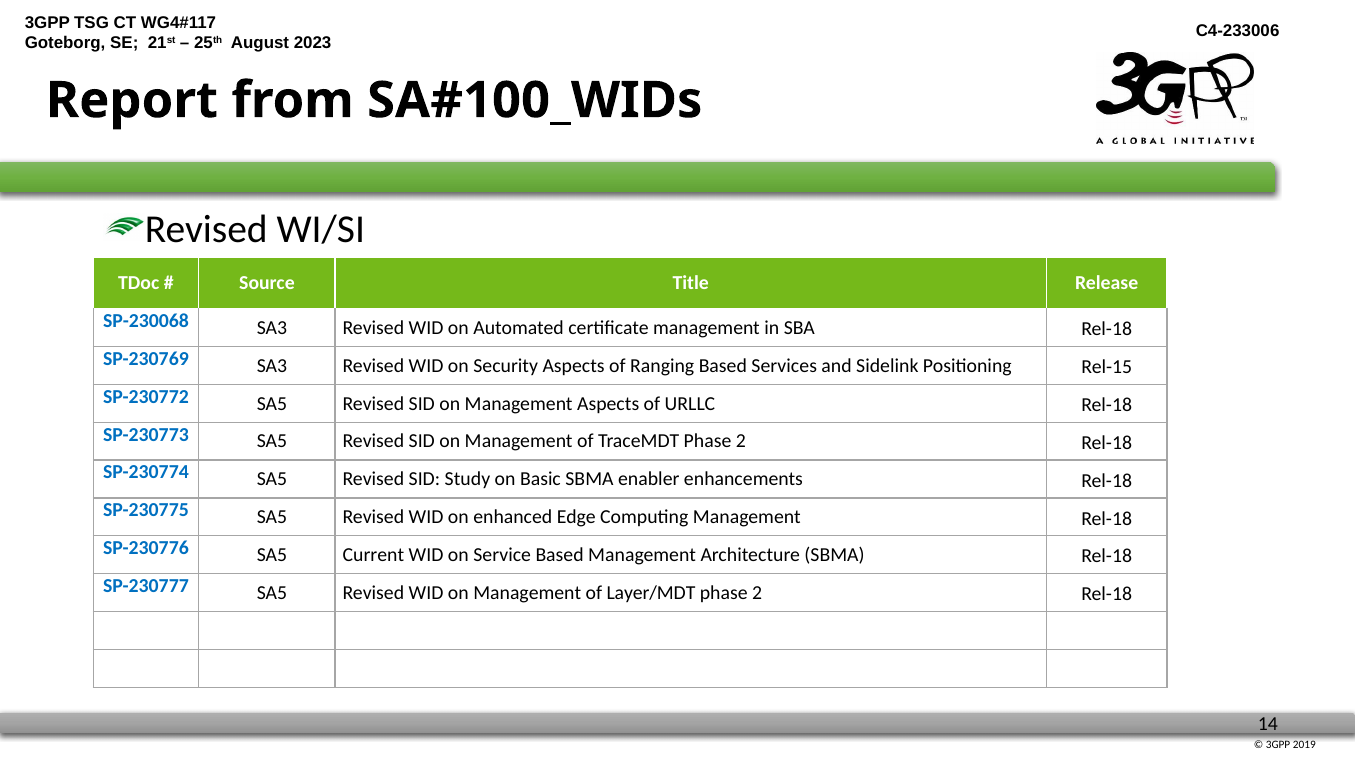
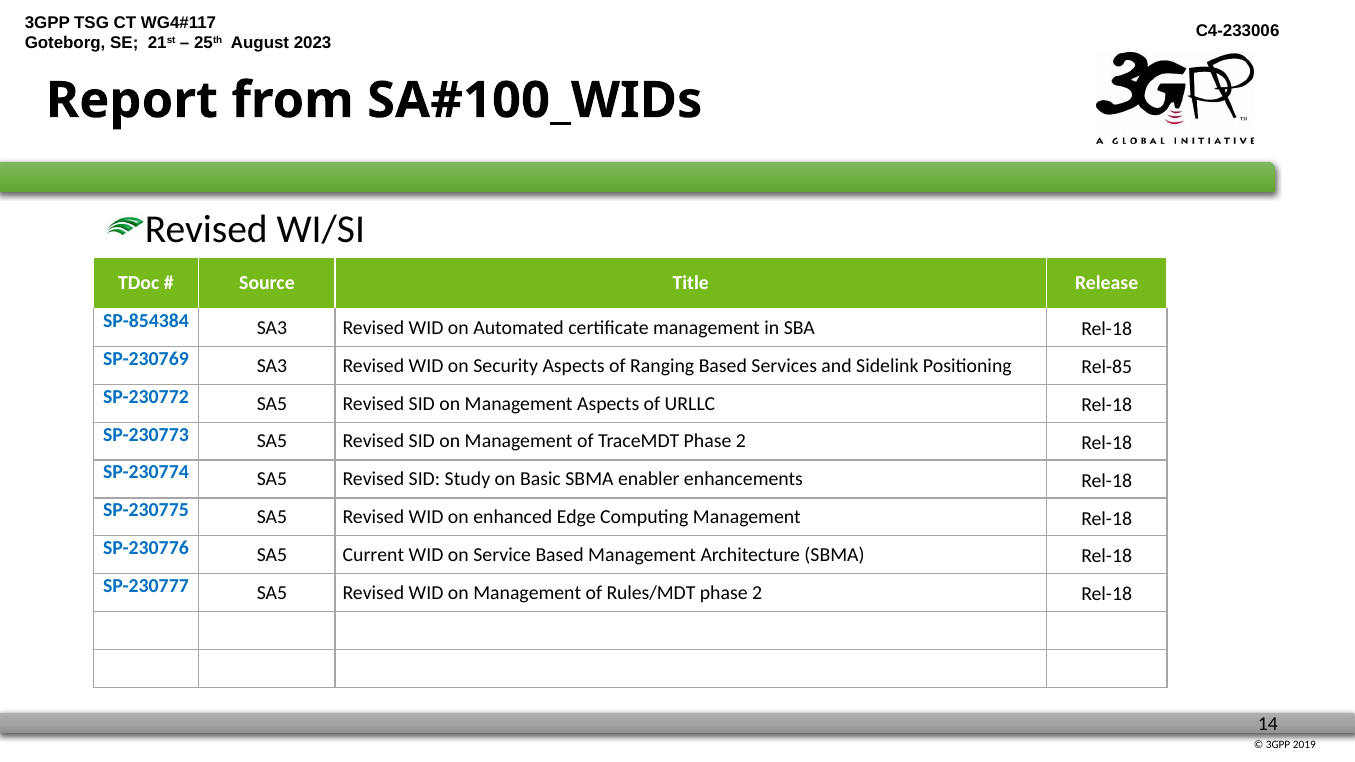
SP-230068: SP-230068 -> SP-854384 (146, 321)
Rel-15: Rel-15 -> Rel-85 (1107, 367)
Layer/MDT: Layer/MDT -> Rules/MDT (651, 593)
